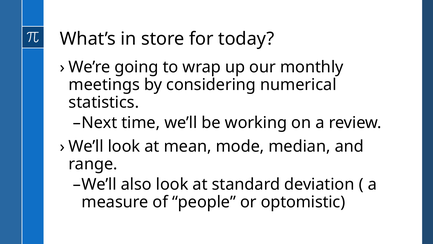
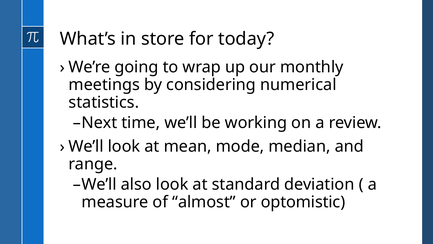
people: people -> almost (204, 202)
